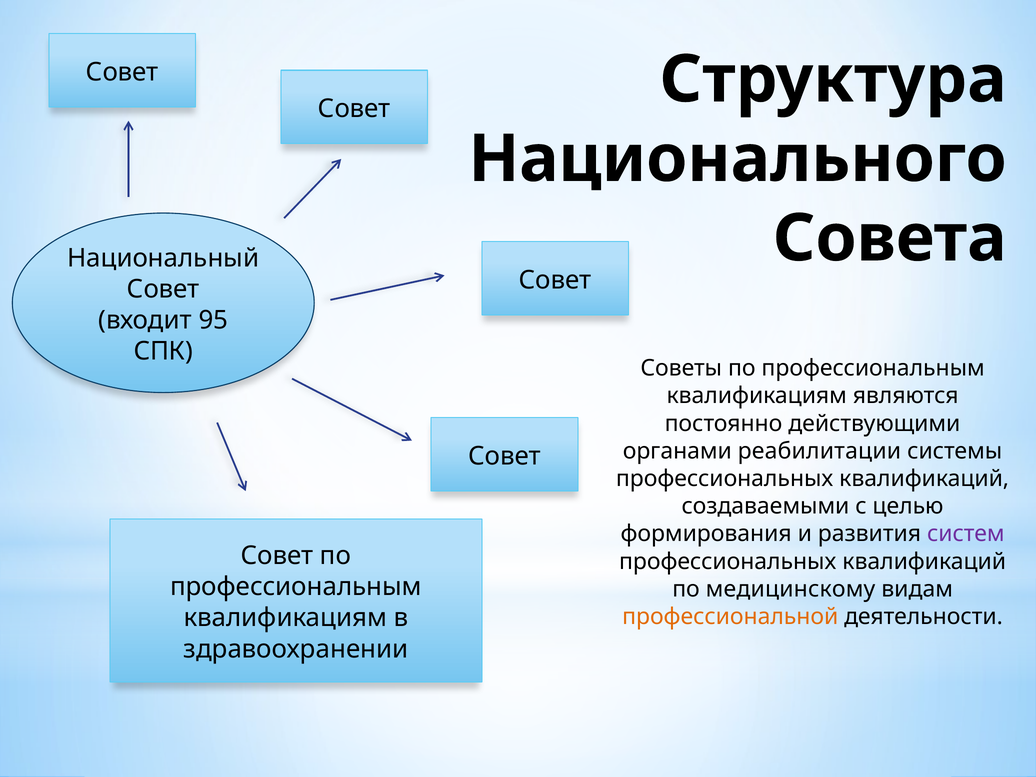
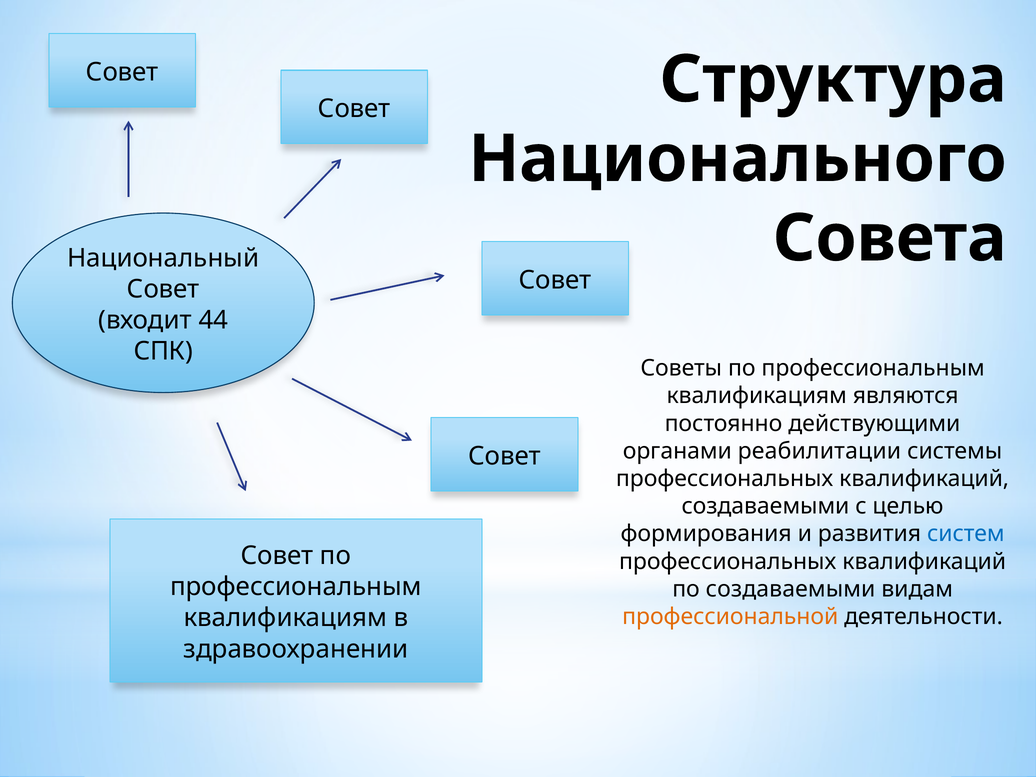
95: 95 -> 44 (213, 320)
систем colour: purple -> blue (966, 534)
по медицинскому: медицинскому -> создаваемыми (791, 589)
